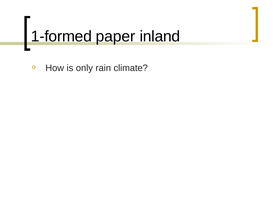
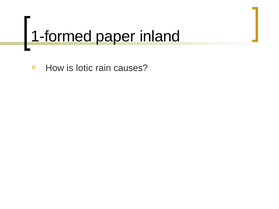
only: only -> lotic (84, 68)
climate: climate -> causes (131, 68)
